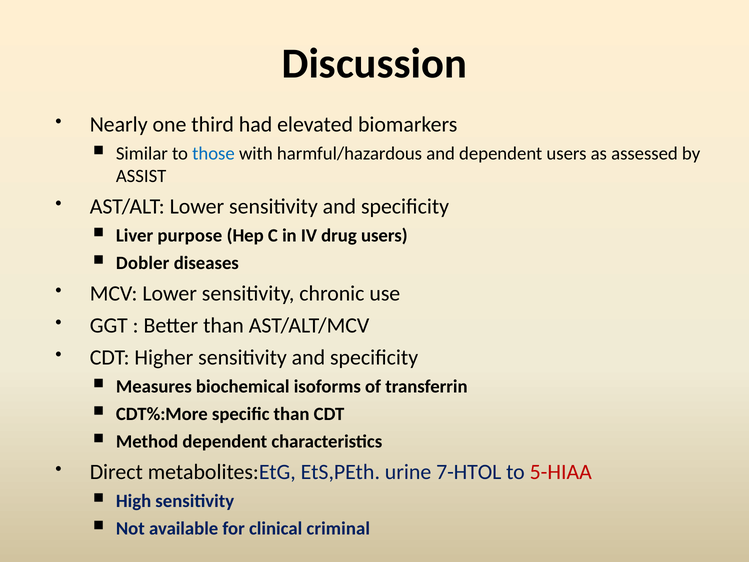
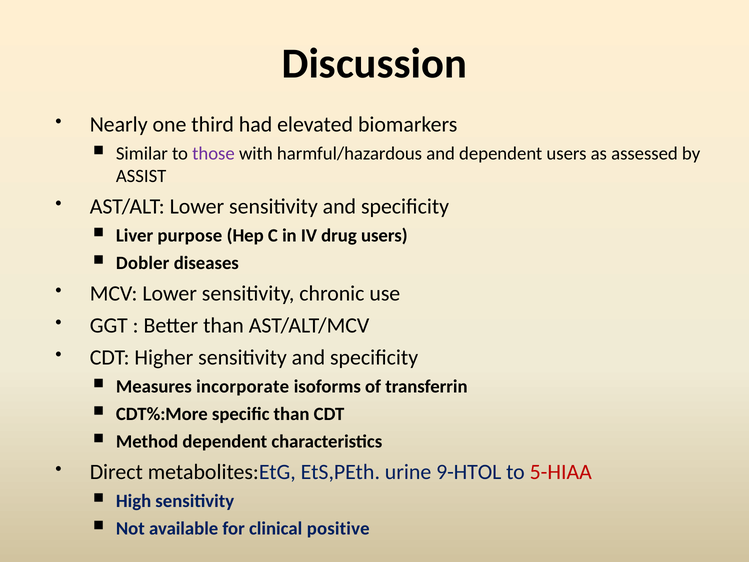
those colour: blue -> purple (213, 154)
biochemical: biochemical -> incorporate (243, 387)
7-HTOL: 7-HTOL -> 9-HTOL (469, 472)
criminal: criminal -> positive (338, 528)
